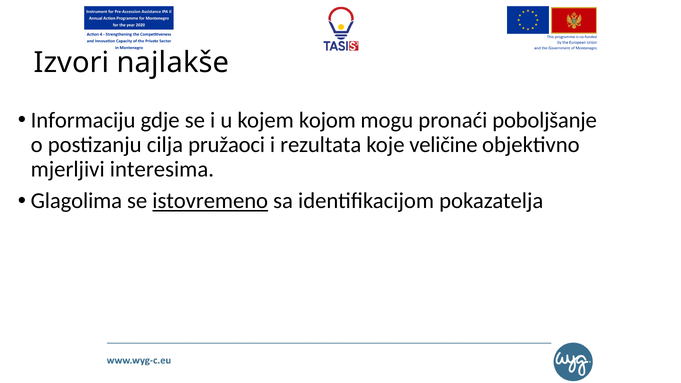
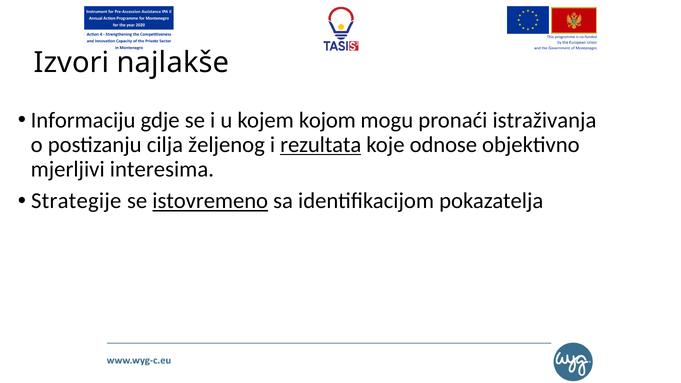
poboljšanje: poboljšanje -> istraživanja (544, 120)
pružaoci: pružaoci -> željenog (226, 145)
rezultata underline: none -> present (321, 145)
veličine: veličine -> odnose (443, 145)
Glagolima: Glagolima -> Strategije (76, 201)
